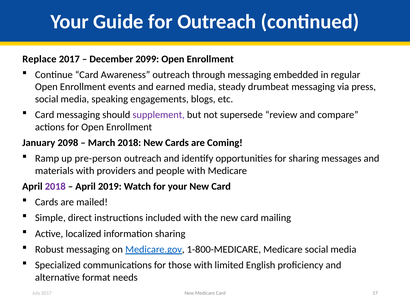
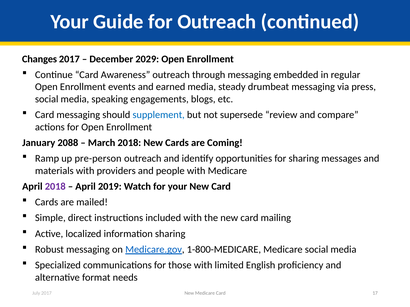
Replace: Replace -> Changes (40, 59)
2099: 2099 -> 2029 (147, 59)
supplement colour: purple -> blue (159, 115)
2098: 2098 -> 2088 (68, 143)
